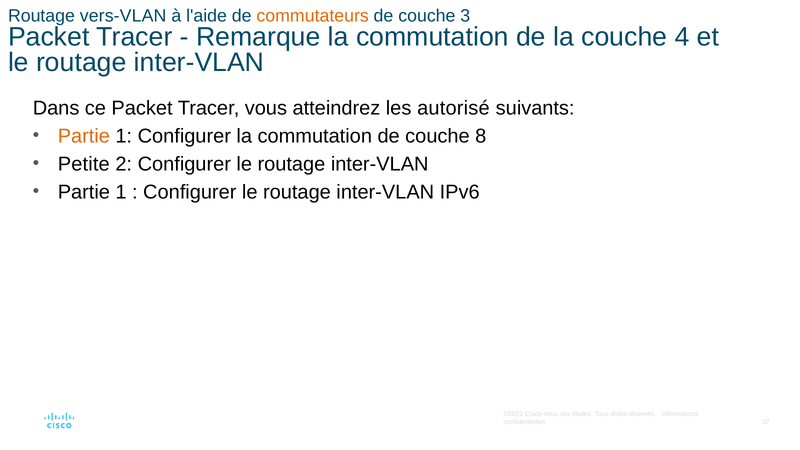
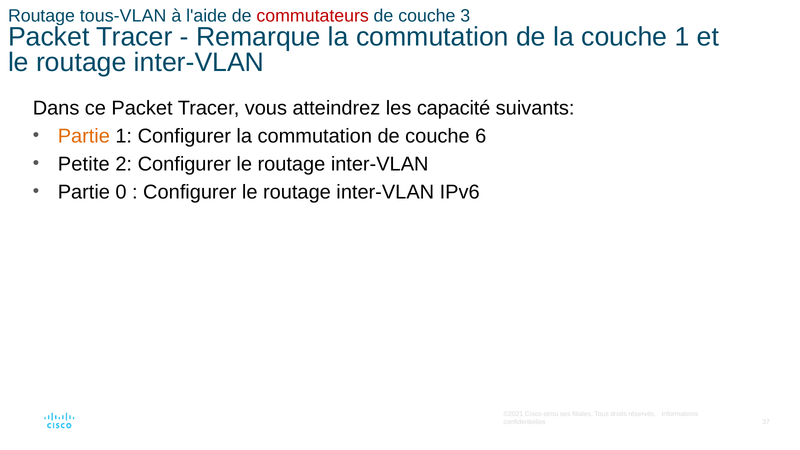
vers-VLAN: vers-VLAN -> tous-VLAN (123, 16)
commutateurs colour: orange -> red (313, 16)
couche 4: 4 -> 1 (682, 37)
autorisé: autorisé -> capacité (454, 108)
8: 8 -> 6 (481, 136)
1: 1 -> 0 (121, 192)
